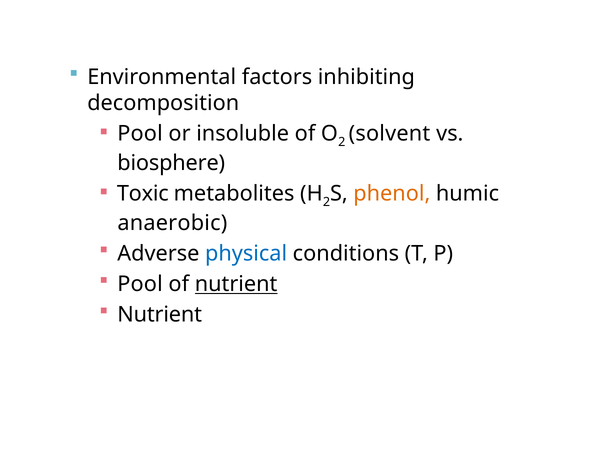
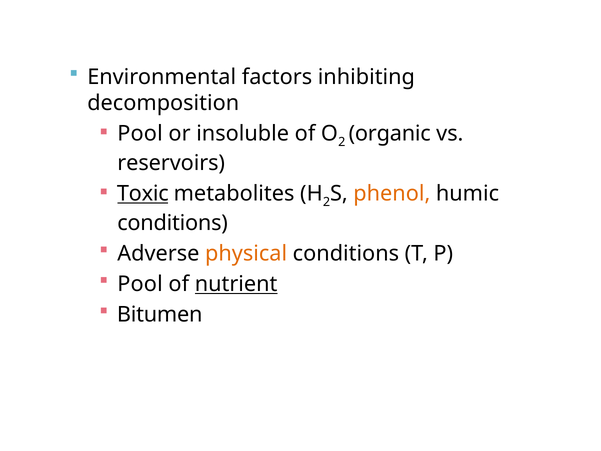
solvent: solvent -> organic (390, 134)
biosphere: biosphere -> reservoirs (171, 163)
Toxic underline: none -> present (143, 194)
anaerobic: anaerobic -> conditions (173, 223)
physical colour: blue -> orange (246, 254)
Nutrient: Nutrient -> Bitumen (160, 314)
